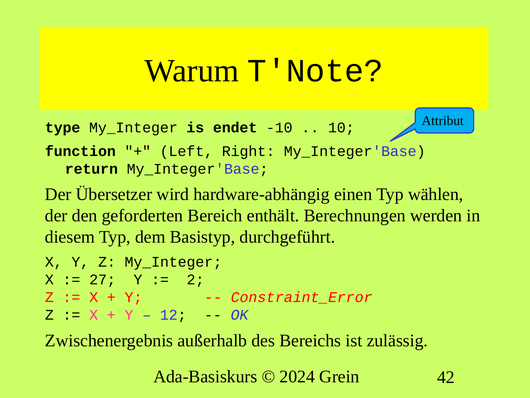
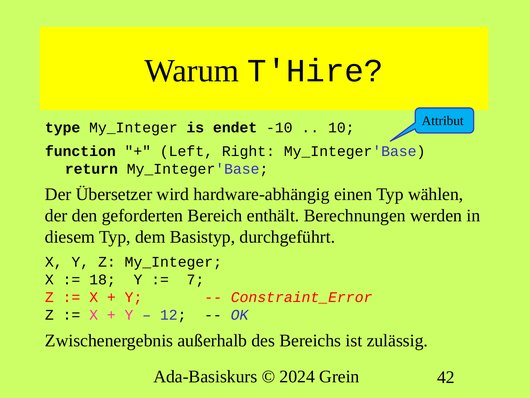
T'Note: T'Note -> T'Hire (315, 71)
27: 27 -> 18 (103, 279)
2: 2 -> 7 (195, 279)
